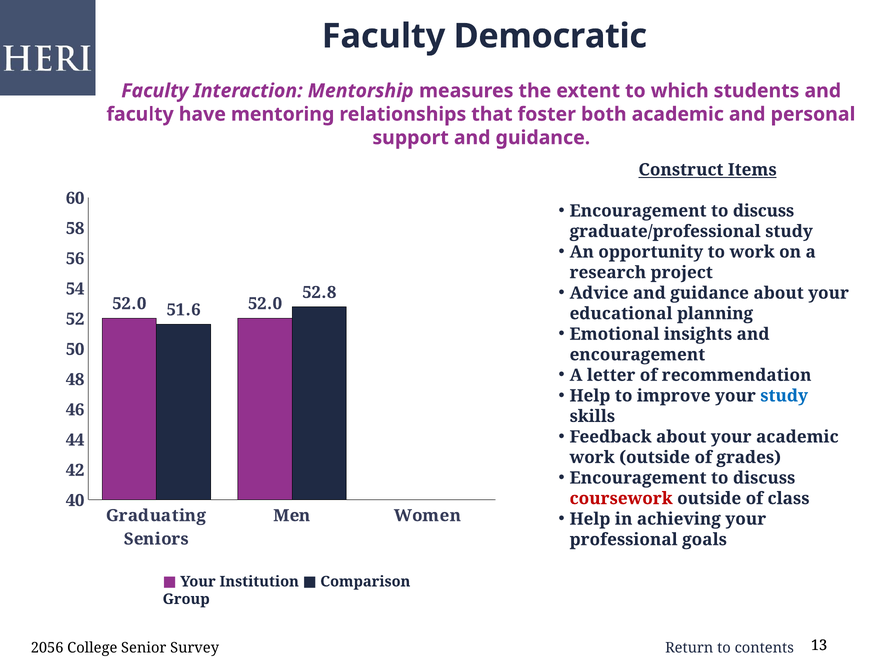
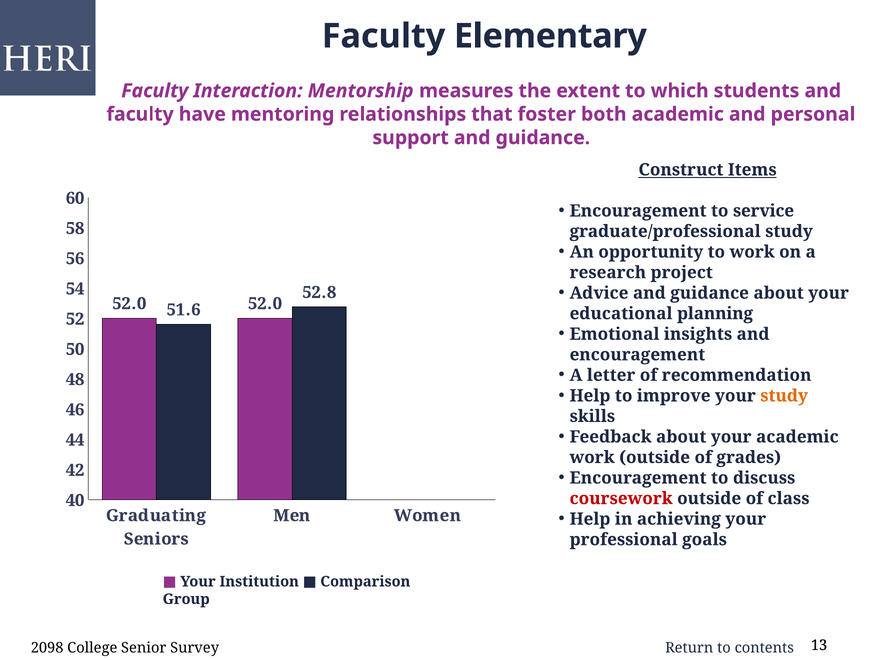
Democratic: Democratic -> Elementary (550, 36)
discuss: discuss -> service (764, 211)
study colour: blue -> orange (784, 396)
2056: 2056 -> 2098 (47, 648)
